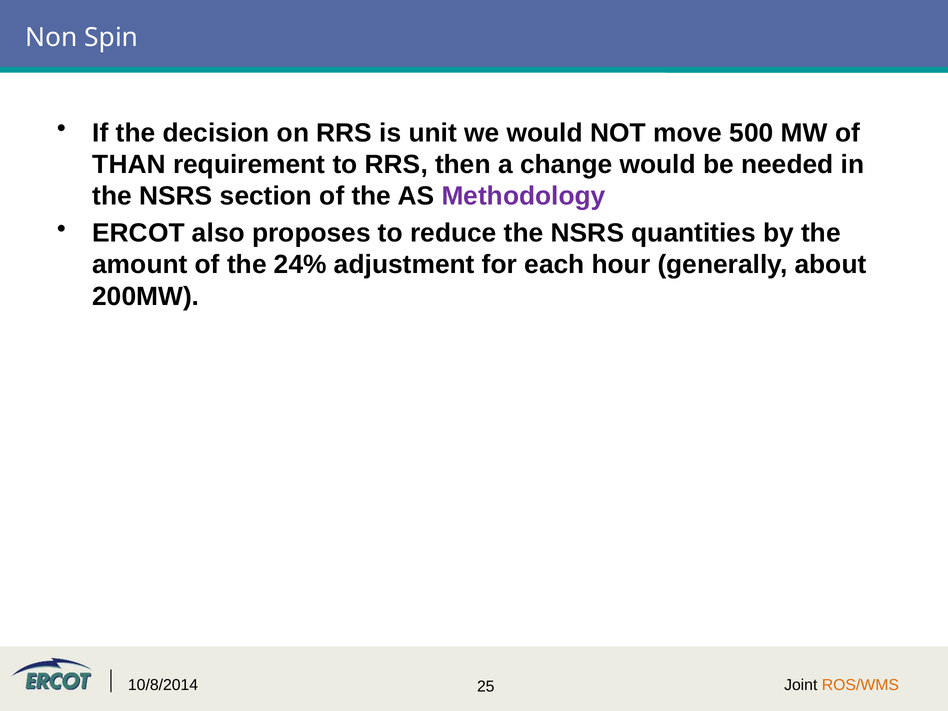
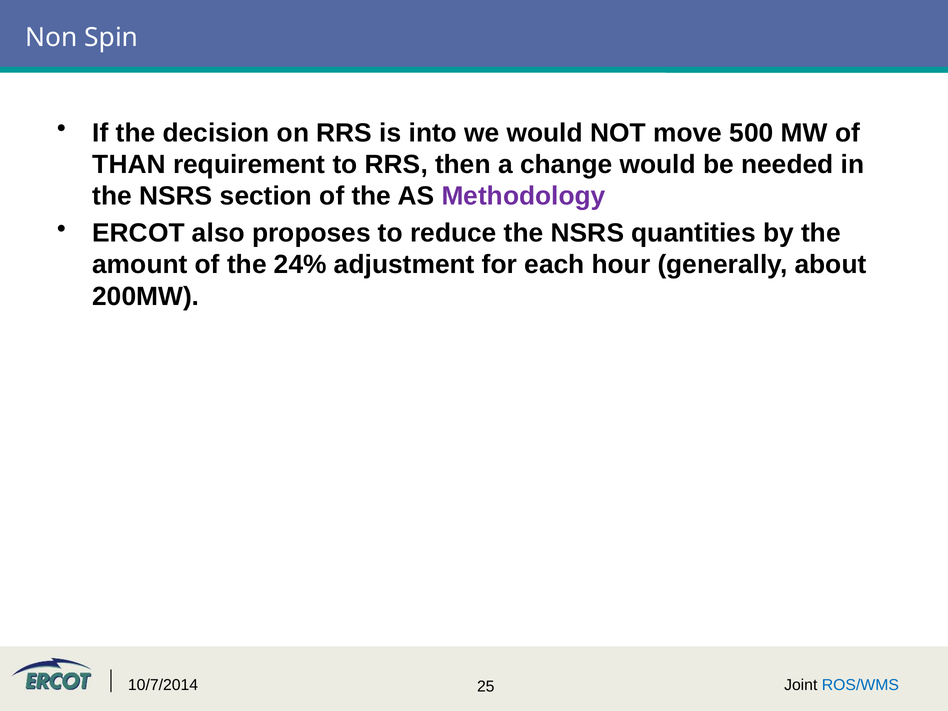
unit: unit -> into (433, 133)
10/8/2014: 10/8/2014 -> 10/7/2014 (163, 685)
ROS/WMS colour: orange -> blue (860, 685)
